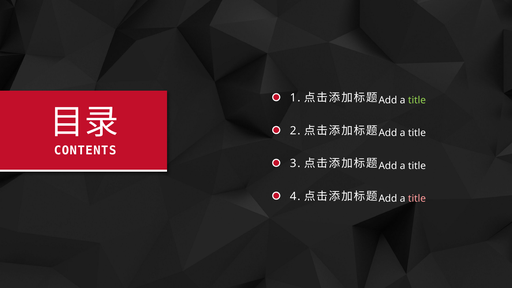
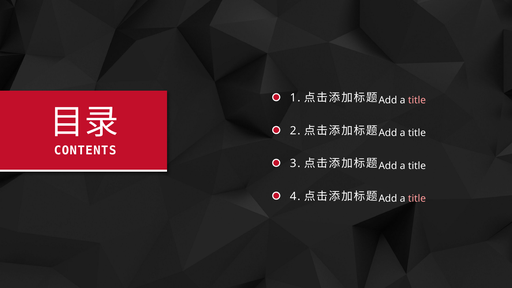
title colour: light green -> pink (417, 100)
